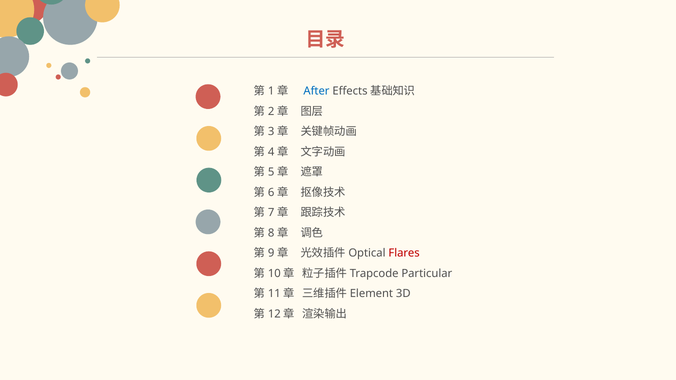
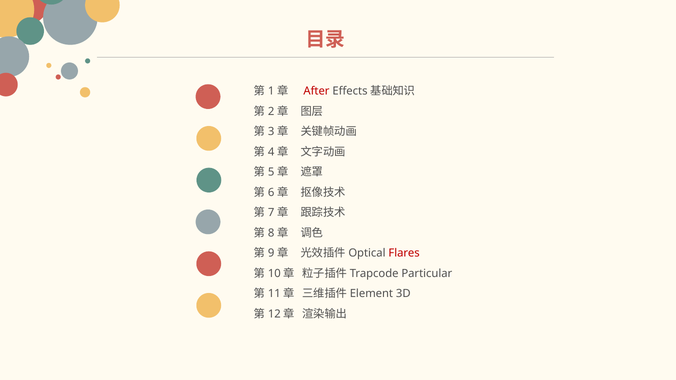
After colour: blue -> red (316, 91)
